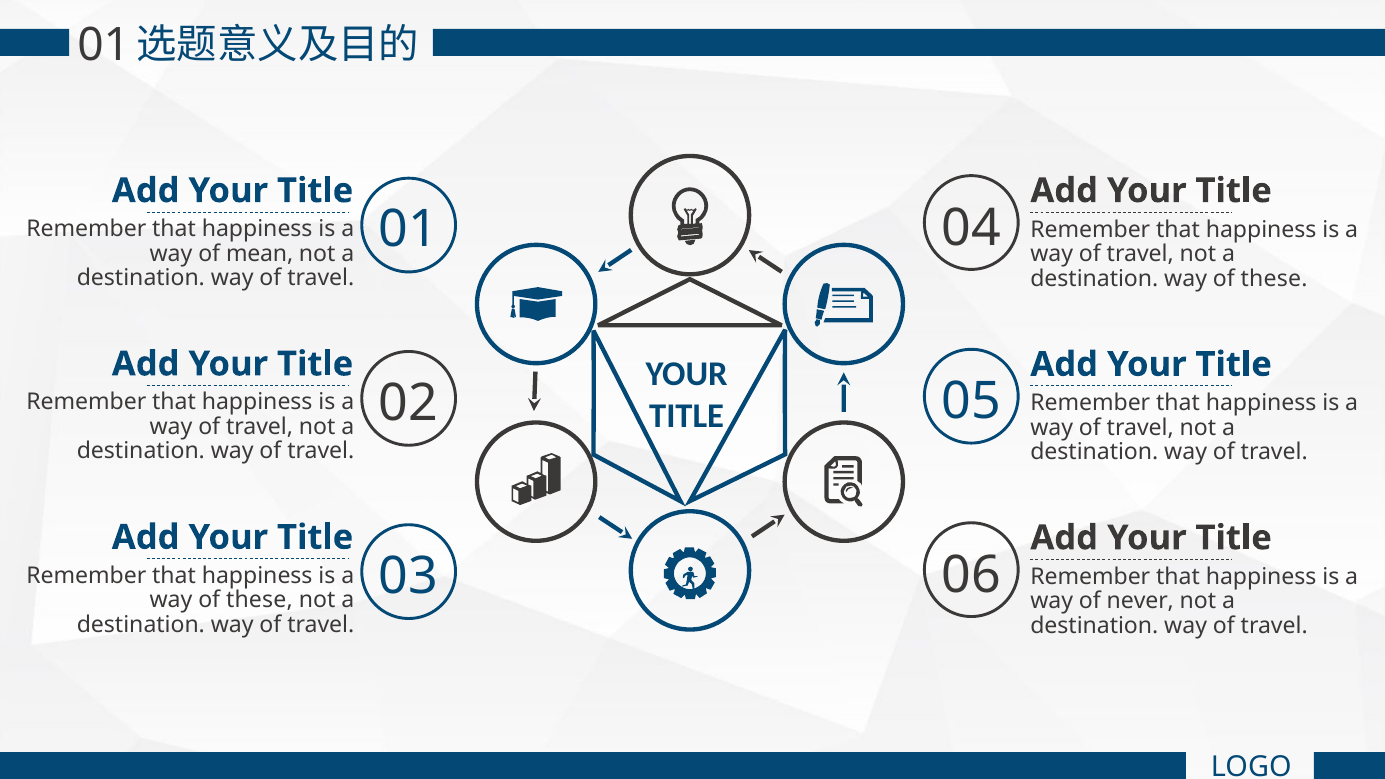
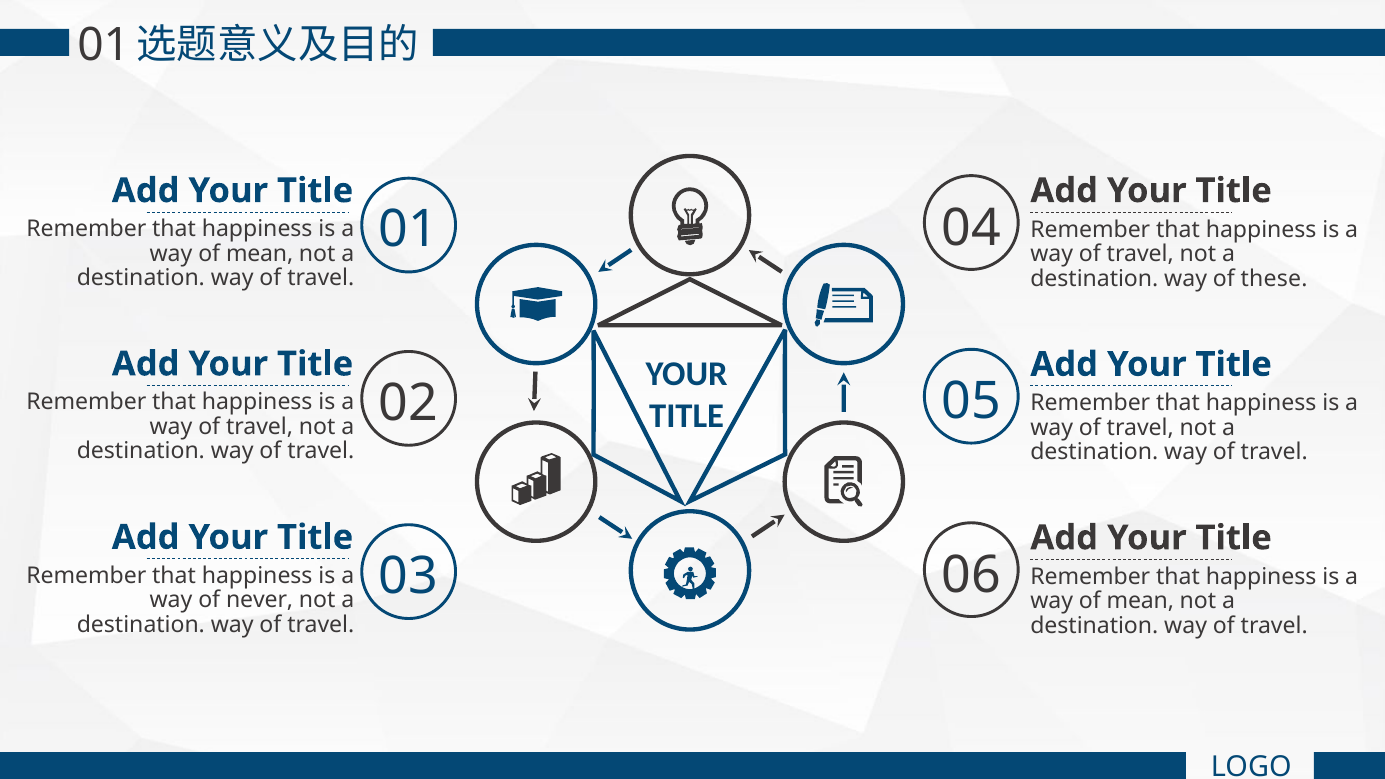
these: these -> never (260, 600)
never: never -> mean (1140, 601)
